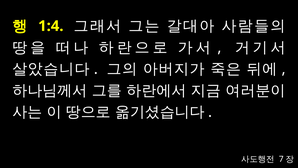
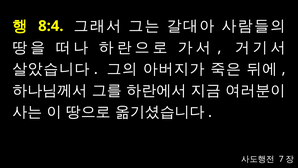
1:4: 1:4 -> 8:4 (51, 26)
